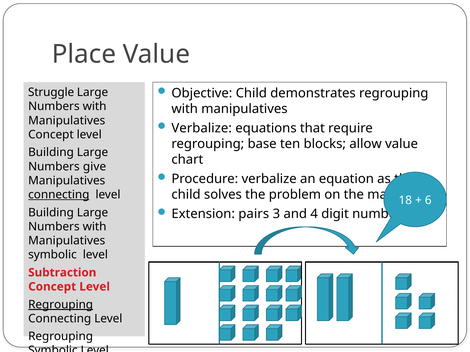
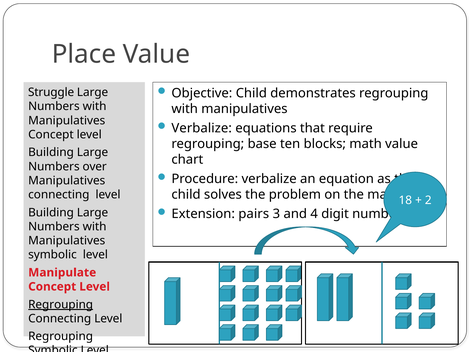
allow: allow -> math (366, 144)
give: give -> over (95, 167)
connecting underline: present -> none (59, 195)
6: 6 -> 2 (428, 201)
Subtraction: Subtraction -> Manipulate (62, 273)
